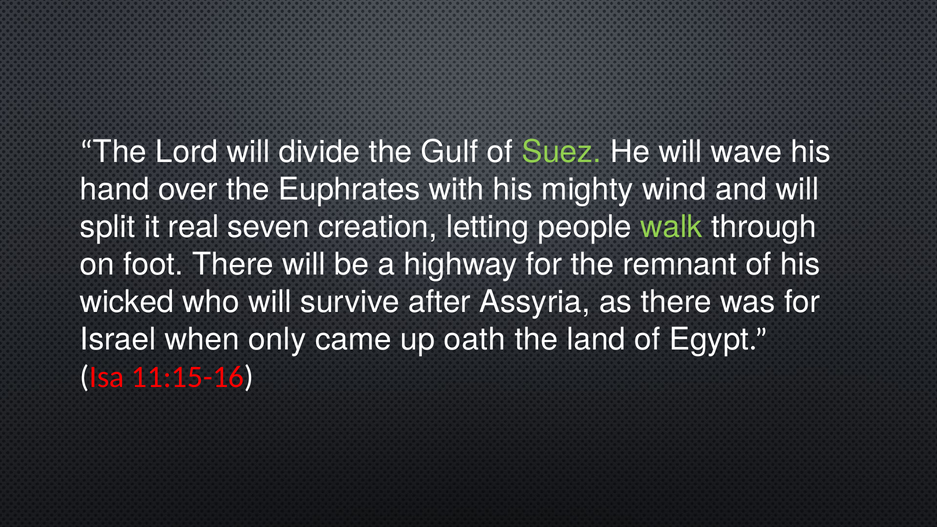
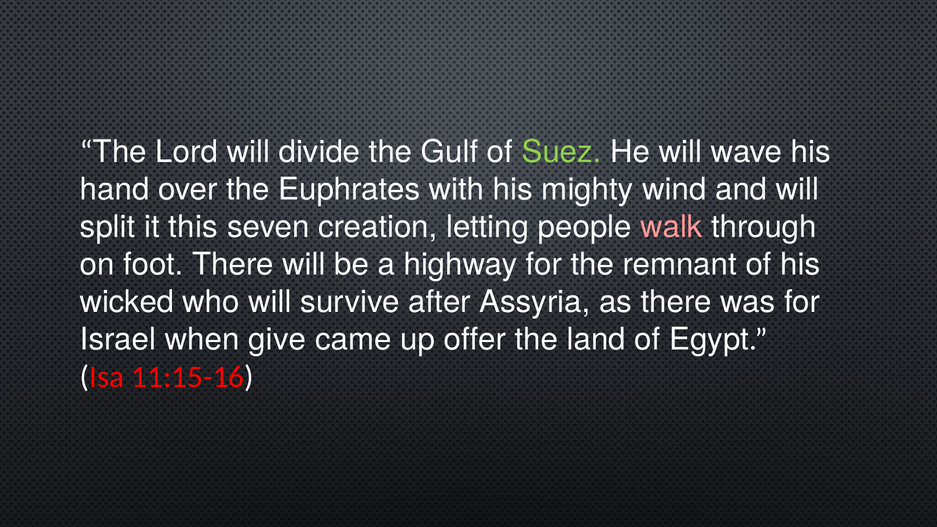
real: real -> this (193, 227)
walk colour: light green -> pink (671, 227)
only: only -> give (277, 339)
oath: oath -> offer (475, 339)
